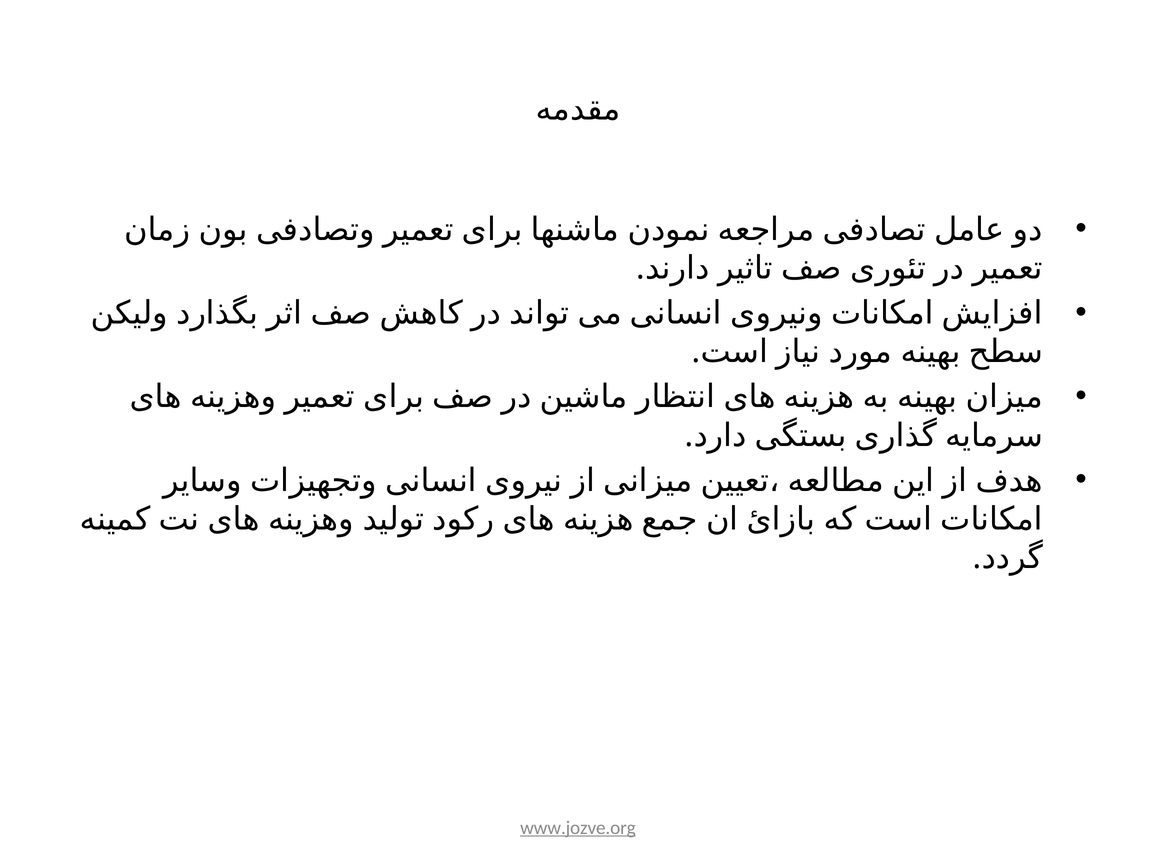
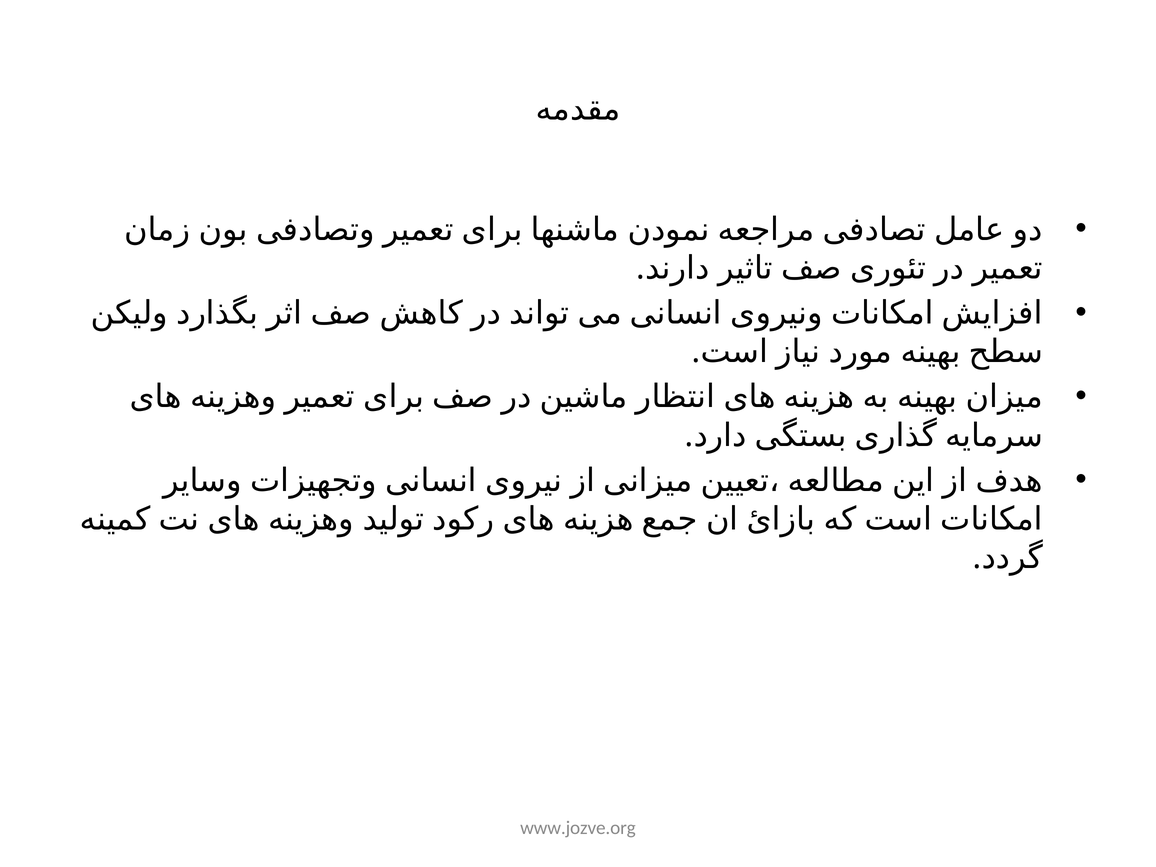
www.jozve.org underline: present -> none (578, 828)
